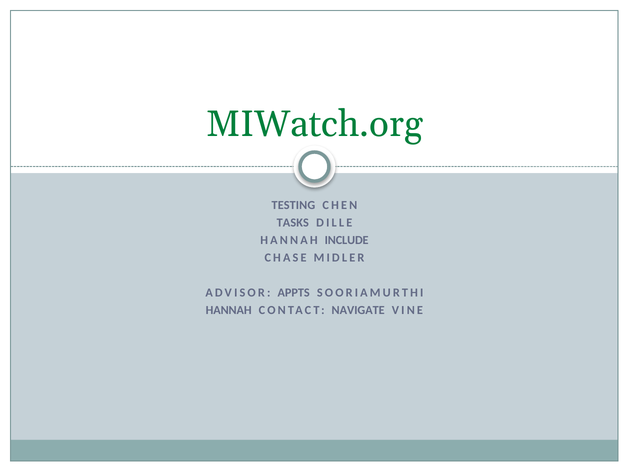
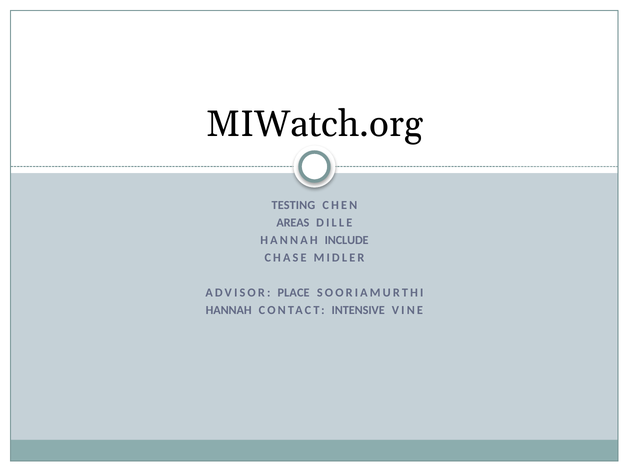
MIWatch.org colour: green -> black (314, 124)
TASKS: TASKS -> AREAS (293, 223)
APPTS: APPTS -> PLACE (294, 293)
NAVIGATE: NAVIGATE -> INTENSIVE (358, 310)
